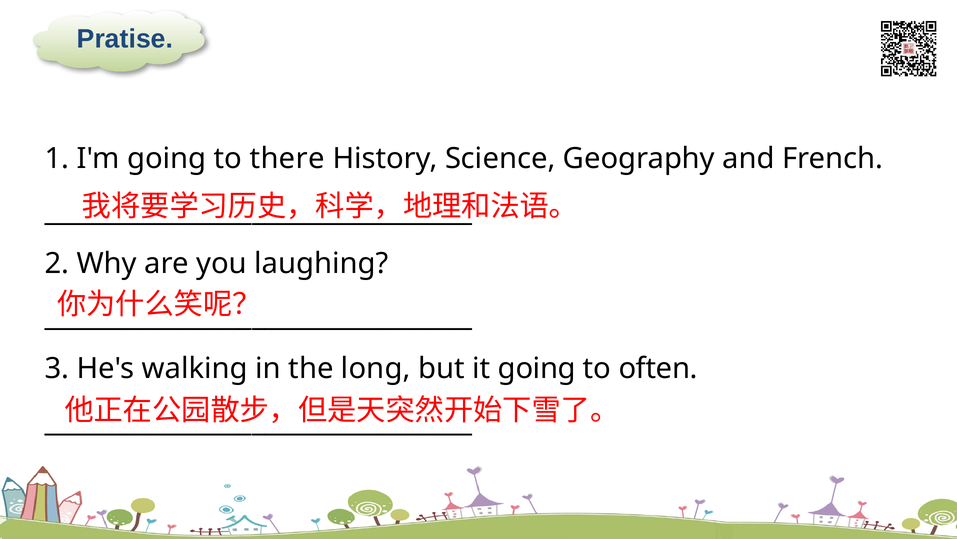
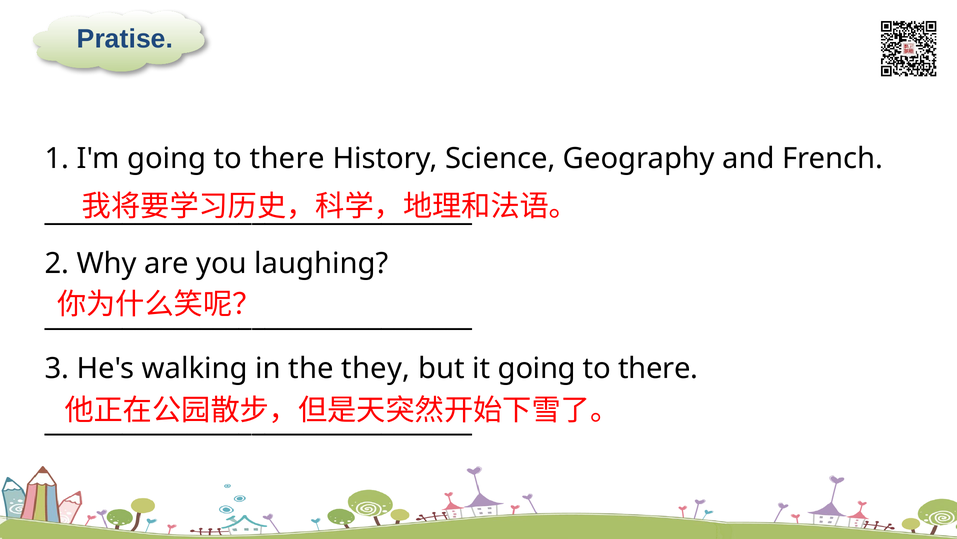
long: long -> they (376, 369)
often: often -> there (658, 369)
